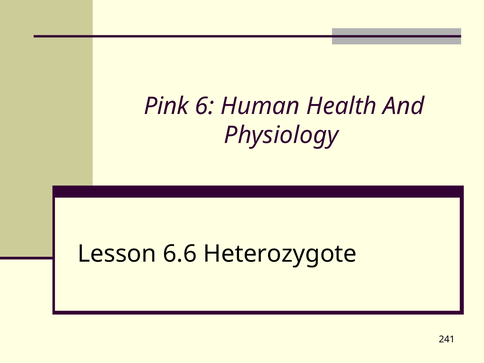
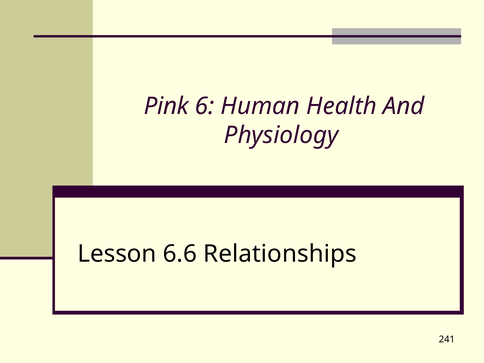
Heterozygote: Heterozygote -> Relationships (280, 254)
